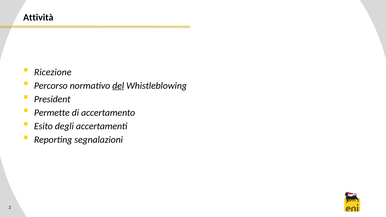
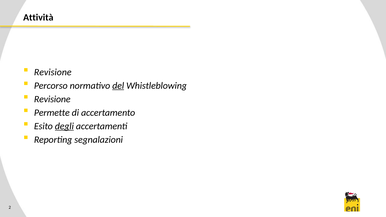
Ricezione: Ricezione -> Revisione (53, 72)
President: President -> Revisione (52, 99)
degli underline: none -> present (64, 126)
